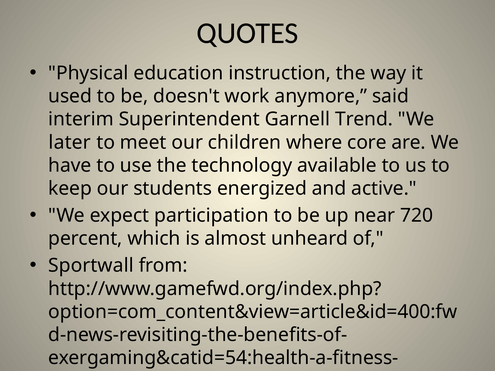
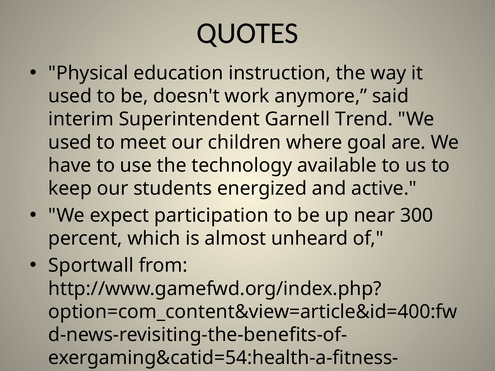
later: later -> used (70, 142)
core: core -> goal (367, 142)
720: 720 -> 300 (417, 216)
